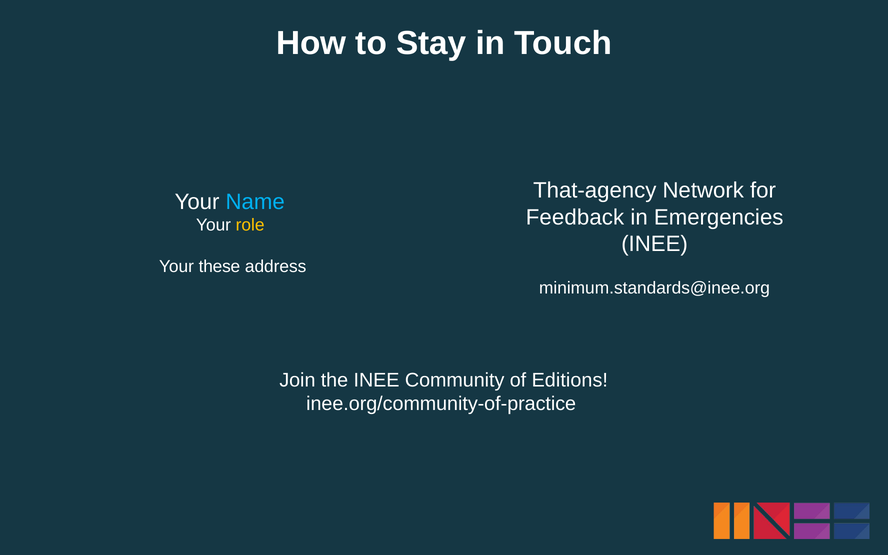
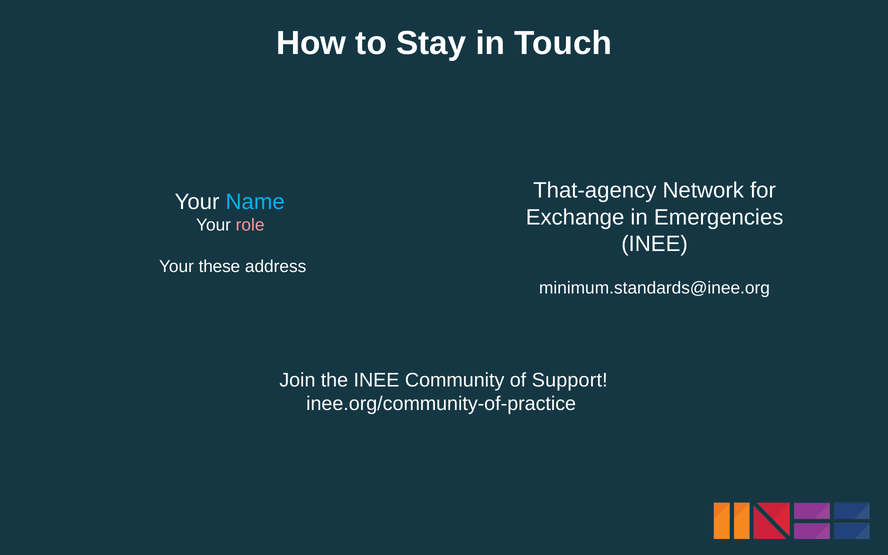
Feedback: Feedback -> Exchange (575, 217)
role colour: yellow -> pink (250, 225)
Editions: Editions -> Support (570, 380)
